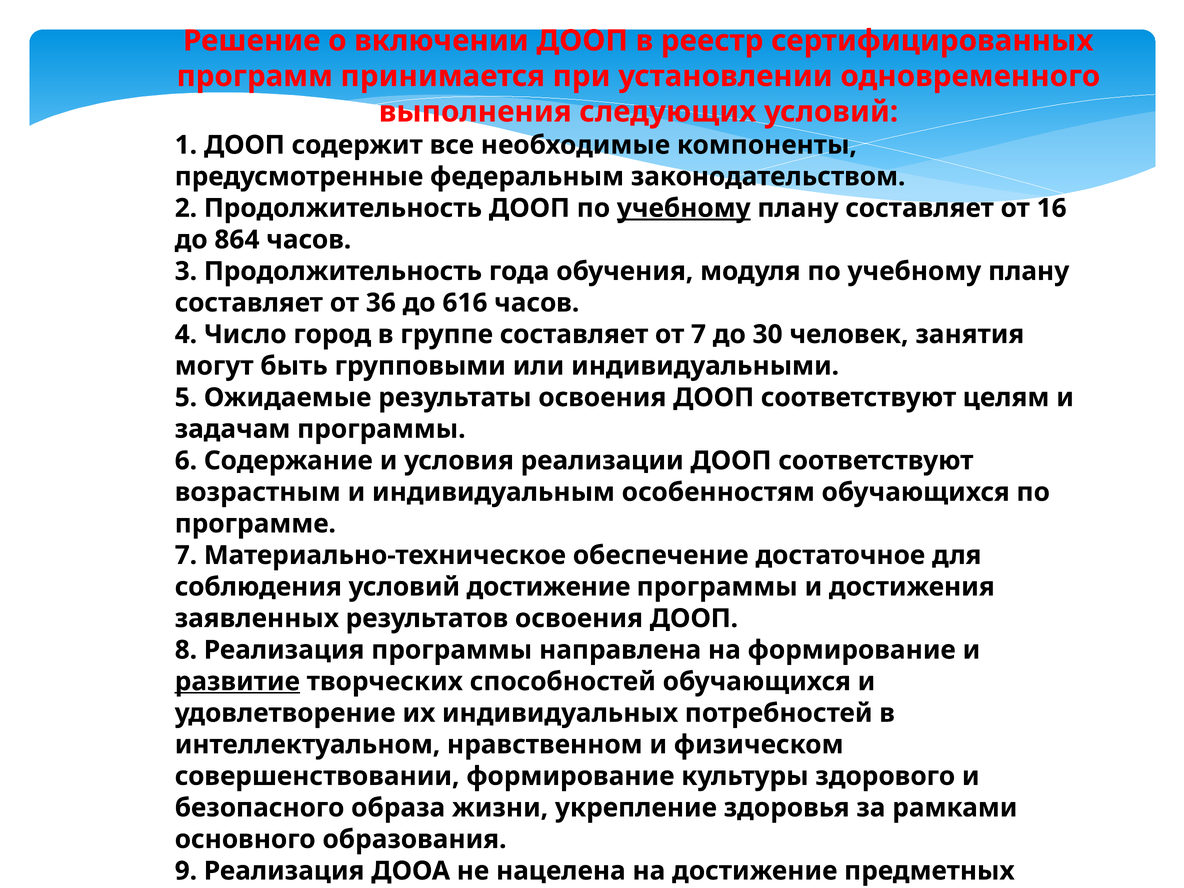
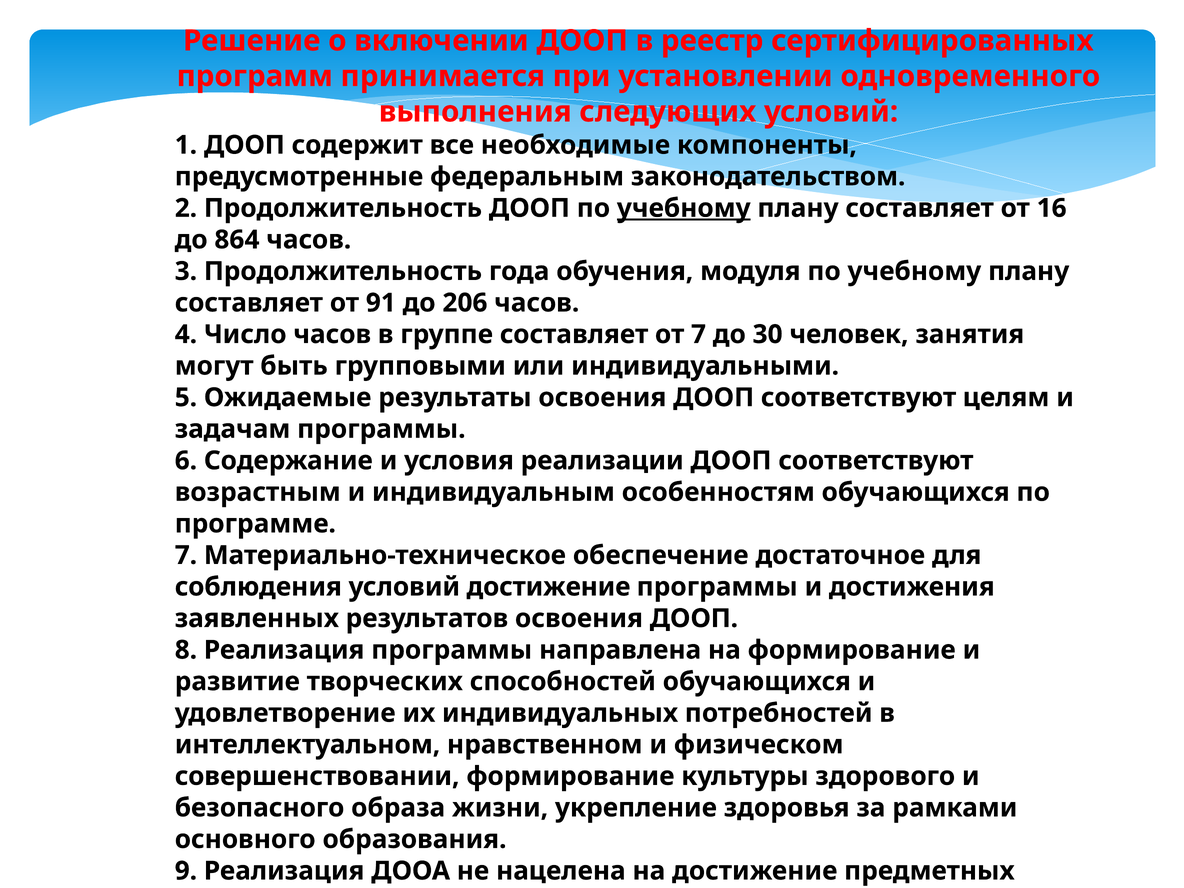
36: 36 -> 91 (381, 303)
616: 616 -> 206 (465, 303)
Число город: город -> часов (332, 334)
развитие underline: present -> none (237, 682)
